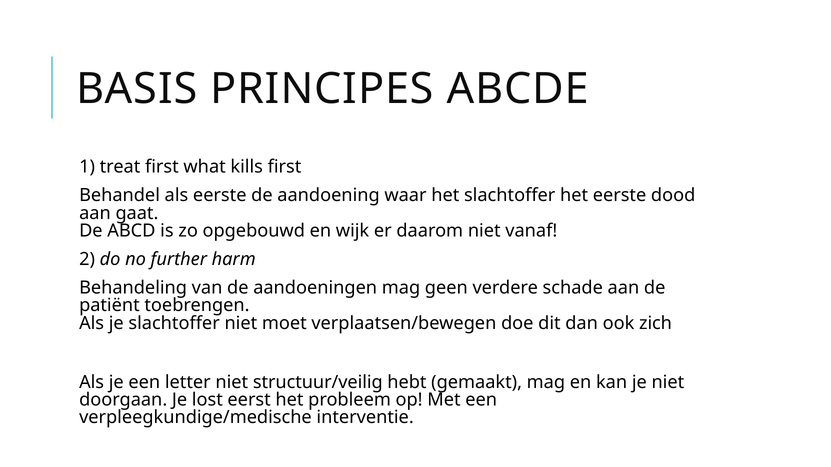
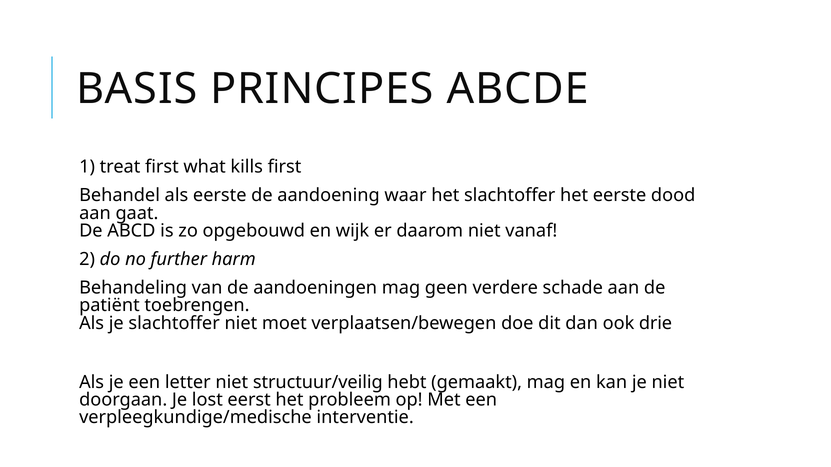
zich: zich -> drie (656, 323)
